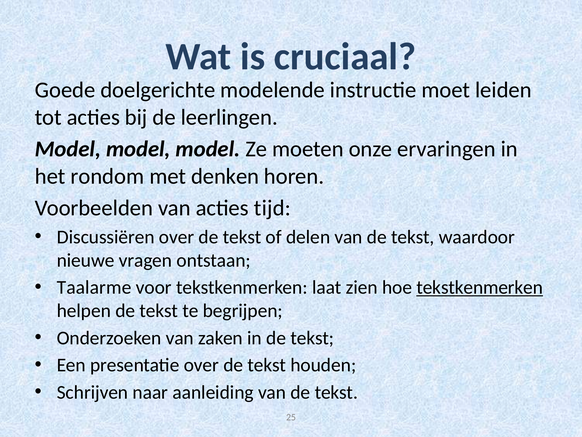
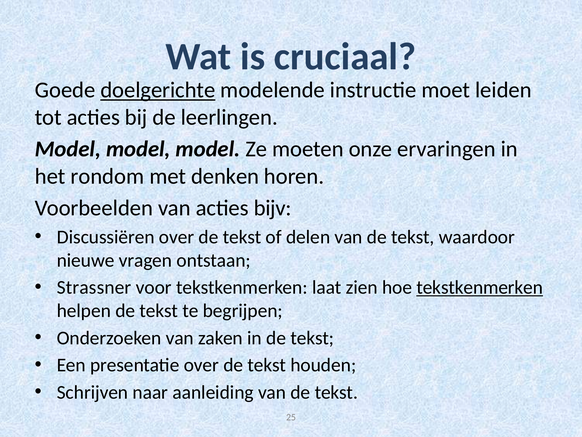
doelgerichte underline: none -> present (158, 90)
tijd: tijd -> bijv (273, 208)
Taalarme: Taalarme -> Strassner (94, 287)
